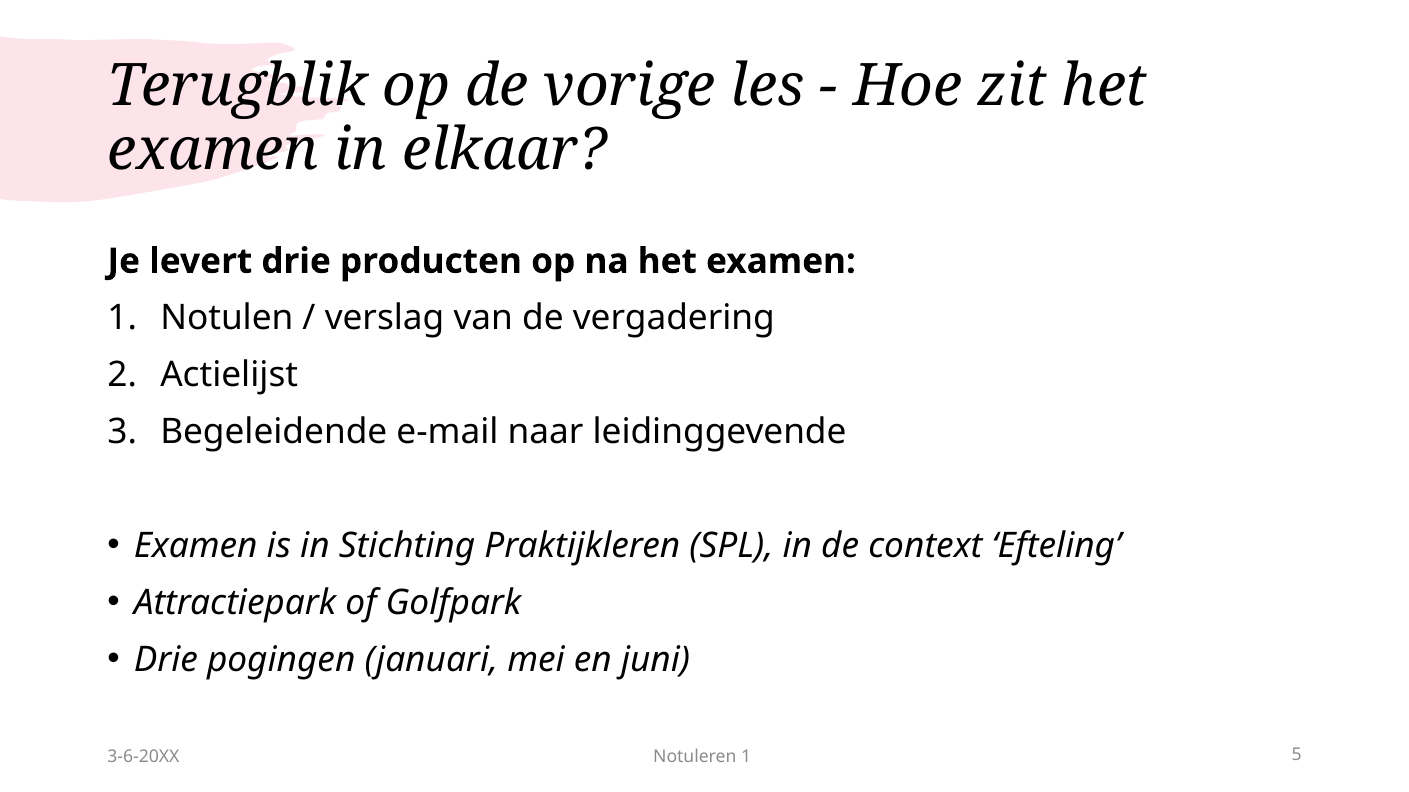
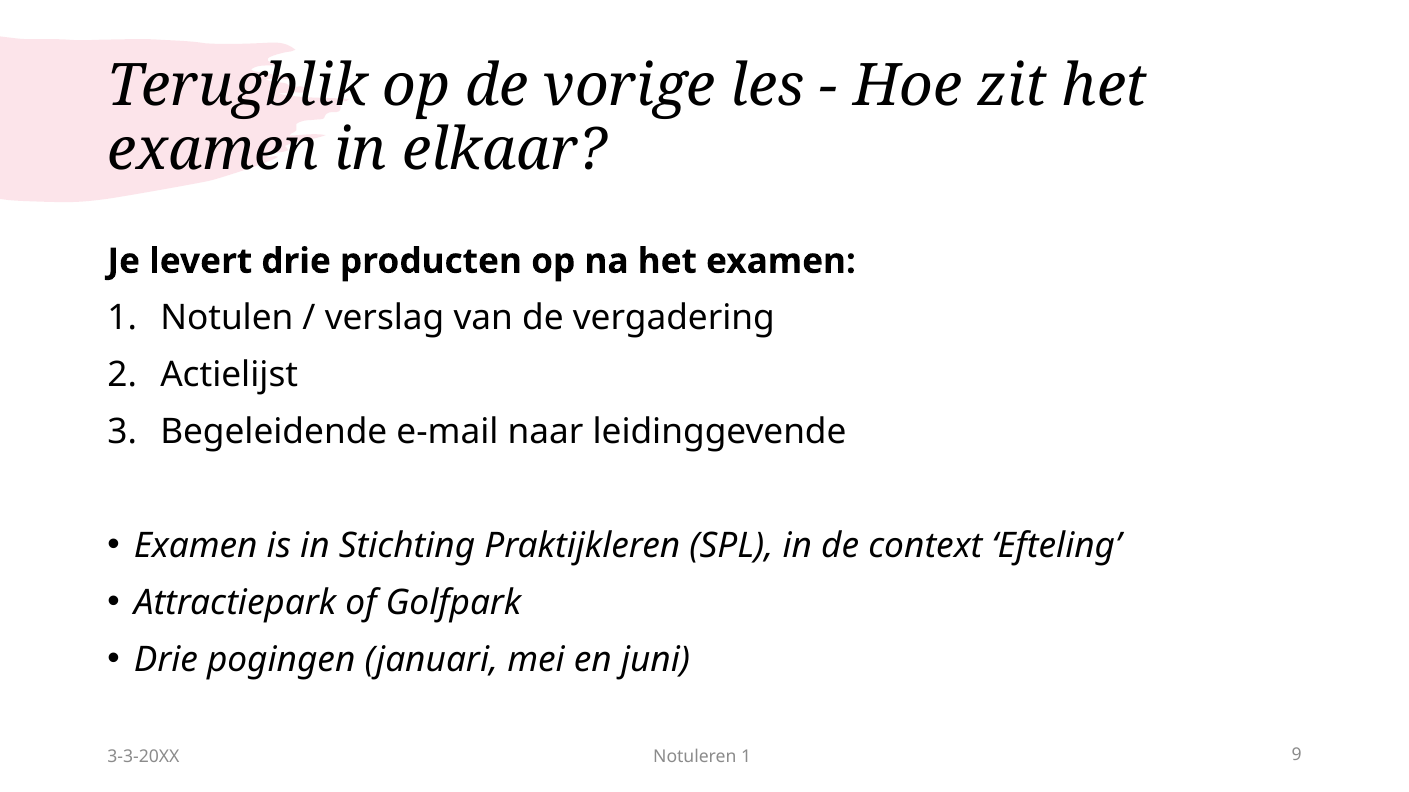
3-6-20XX: 3-6-20XX -> 3-3-20XX (143, 757)
5: 5 -> 9 (1297, 755)
